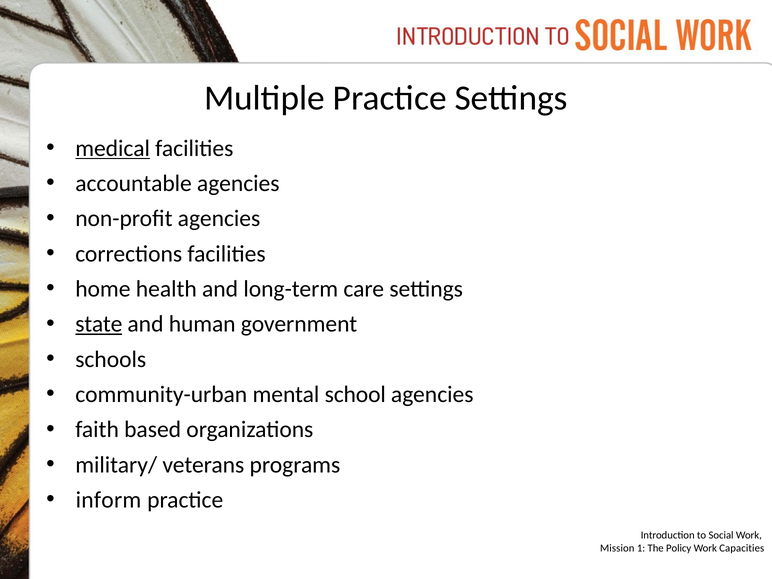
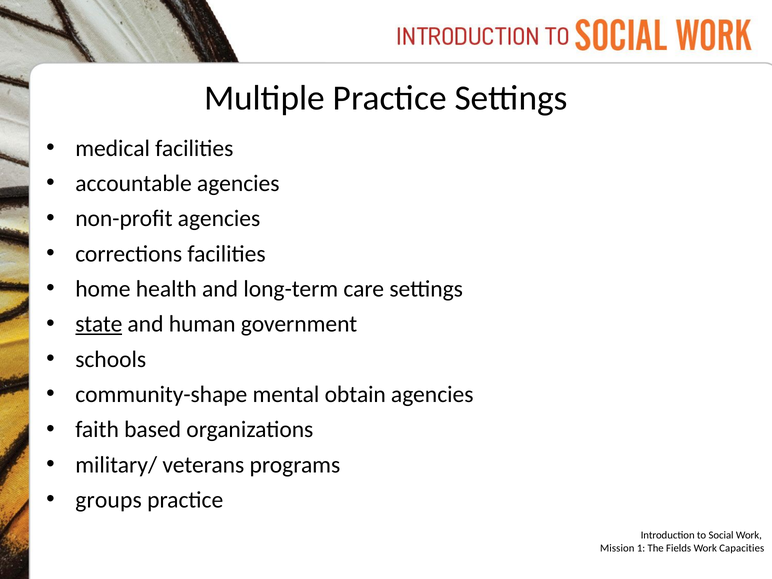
medical underline: present -> none (113, 148)
community-urban: community-urban -> community-shape (161, 394)
school: school -> obtain (355, 394)
inform: inform -> groups (109, 500)
Policy: Policy -> Fields (679, 548)
